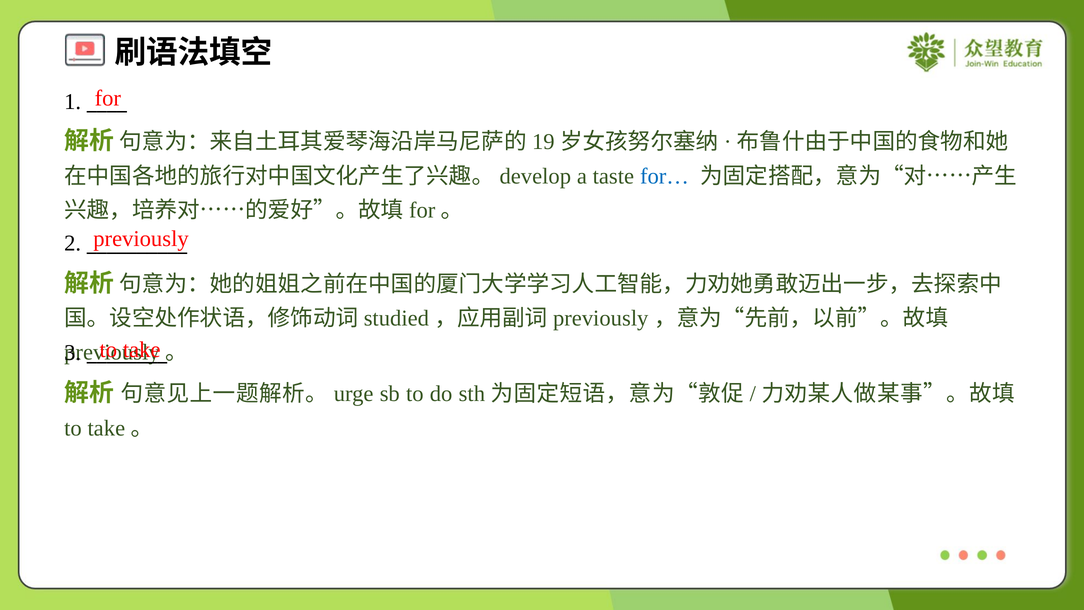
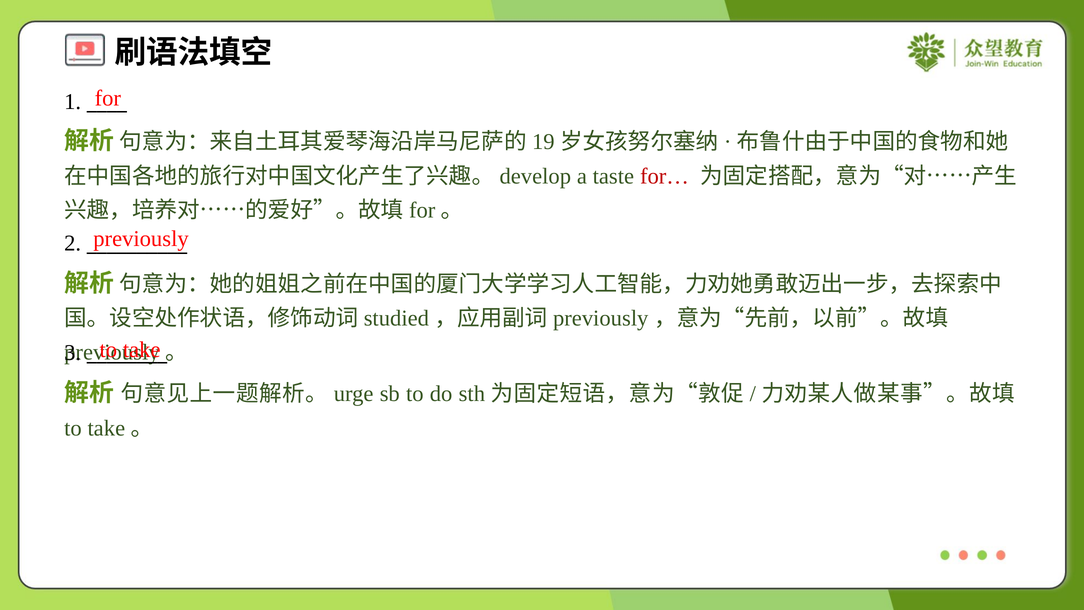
for… colour: blue -> red (664, 176)
